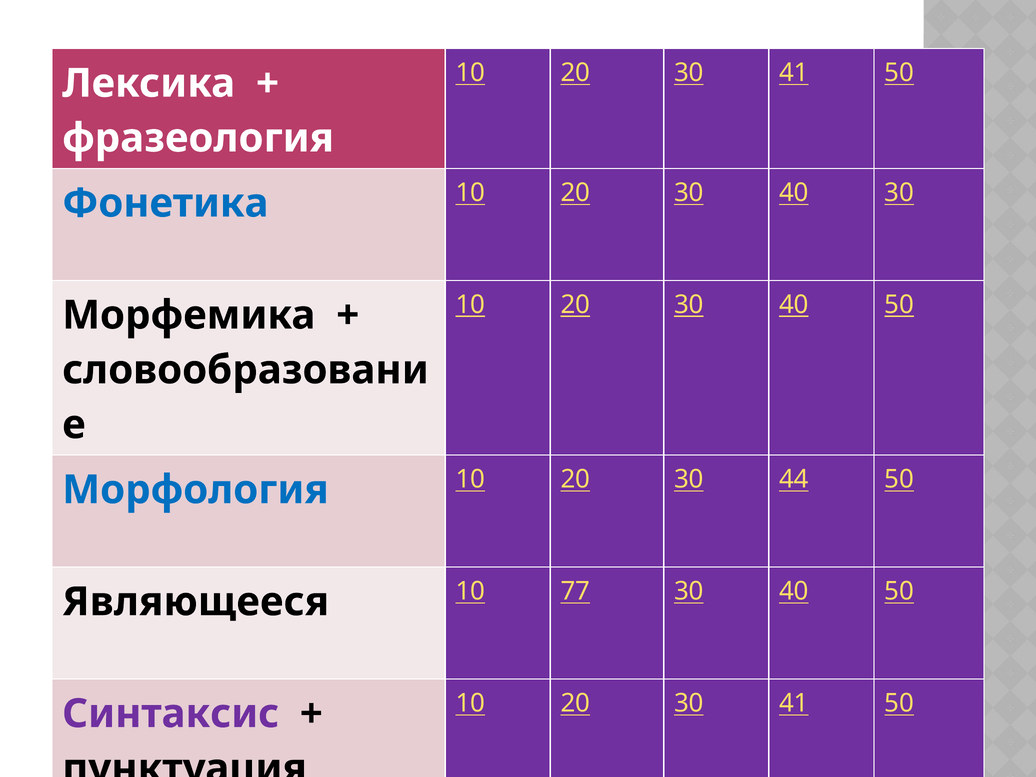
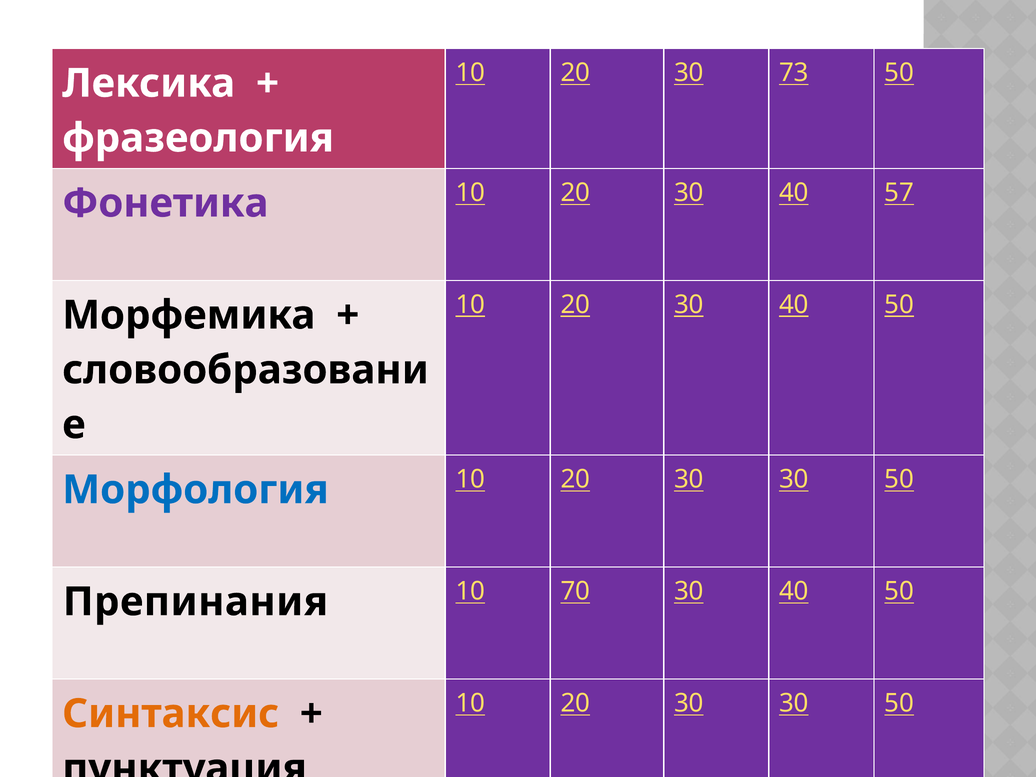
41: 41 -> 73 (794, 73)
Фонетика colour: blue -> purple (165, 203)
40 30: 30 -> 57 (899, 193)
44: 44 -> 30 (794, 479)
Являющееся: Являющееся -> Препинания (195, 602)
77: 77 -> 70 (575, 591)
41: 41 -> 30 (794, 703)
Синтаксис colour: purple -> orange (171, 714)
